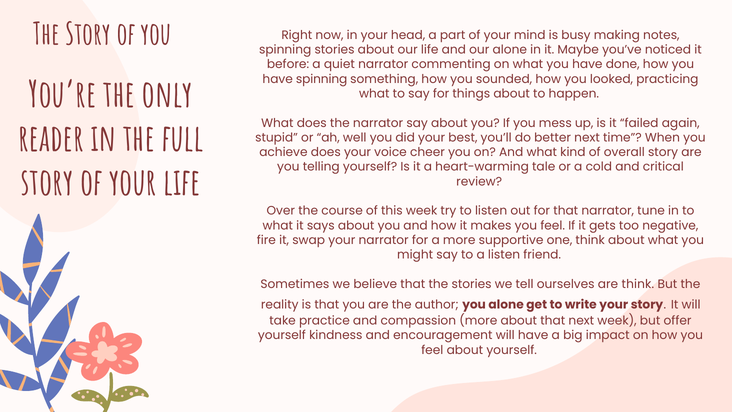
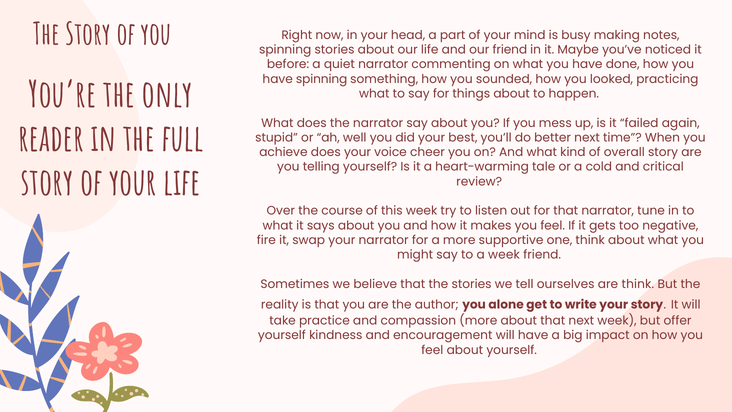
our alone: alone -> friend (510, 50)
a listen: listen -> week (504, 255)
